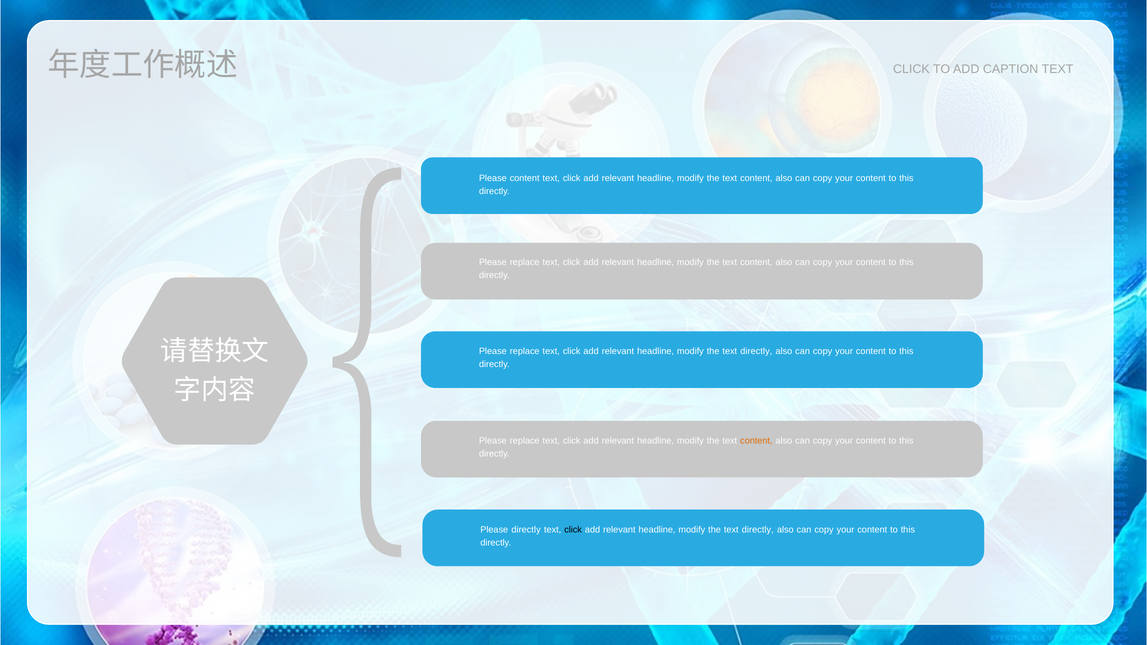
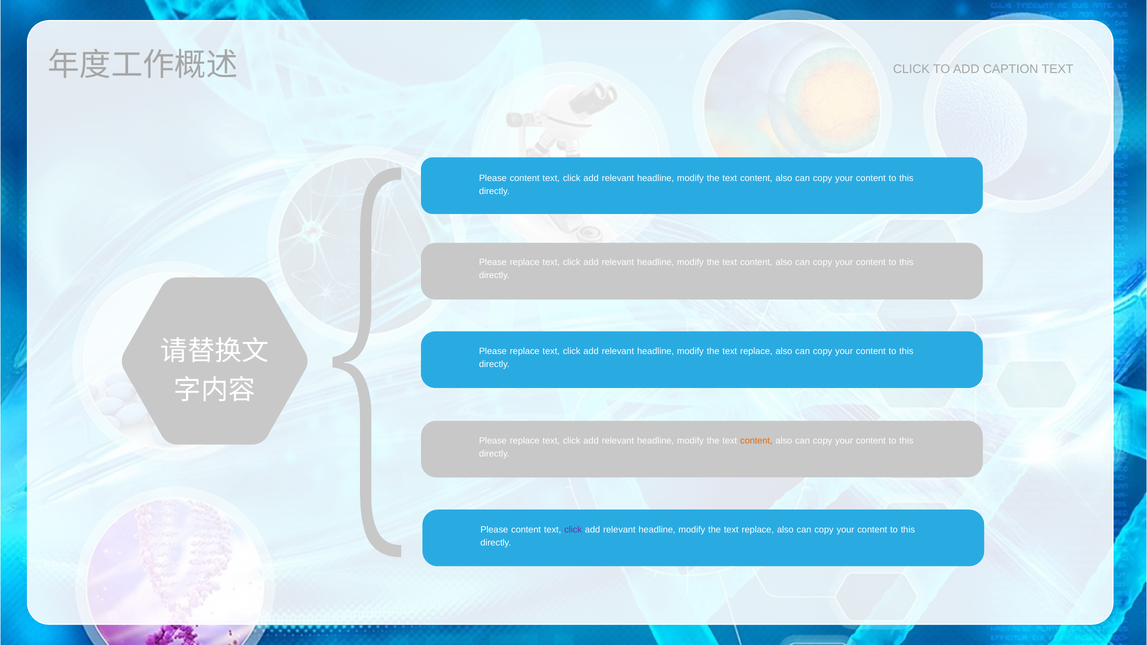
directly: directly -> replace (756, 351)
directly: directly -> content (526, 530)
click colour: black -> purple (573, 530)
directly: directly -> replace (758, 530)
